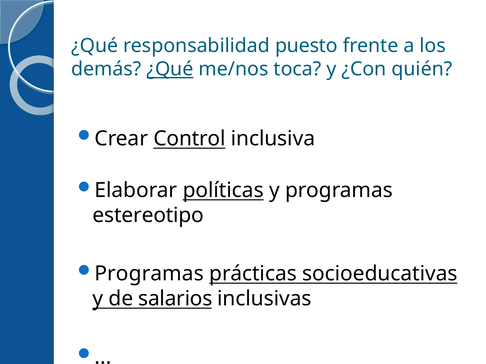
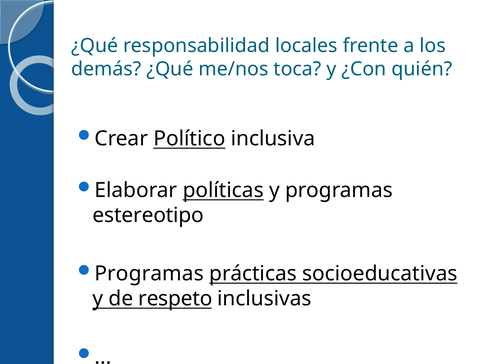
puesto: puesto -> locales (306, 46)
¿Qué underline: present -> none (170, 69)
Control: Control -> Político (189, 139)
salarios: salarios -> respeto (175, 299)
